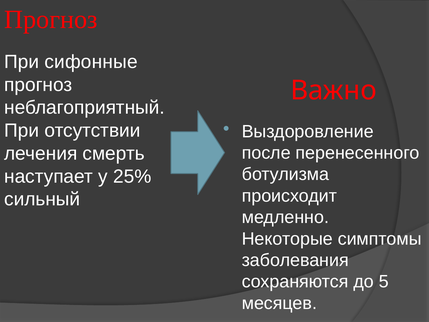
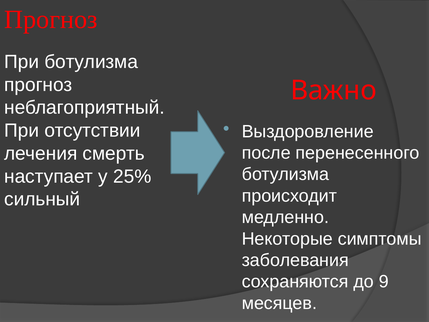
При сифонные: сифонные -> ботулизма (91, 62)
5: 5 -> 9 (384, 282)
